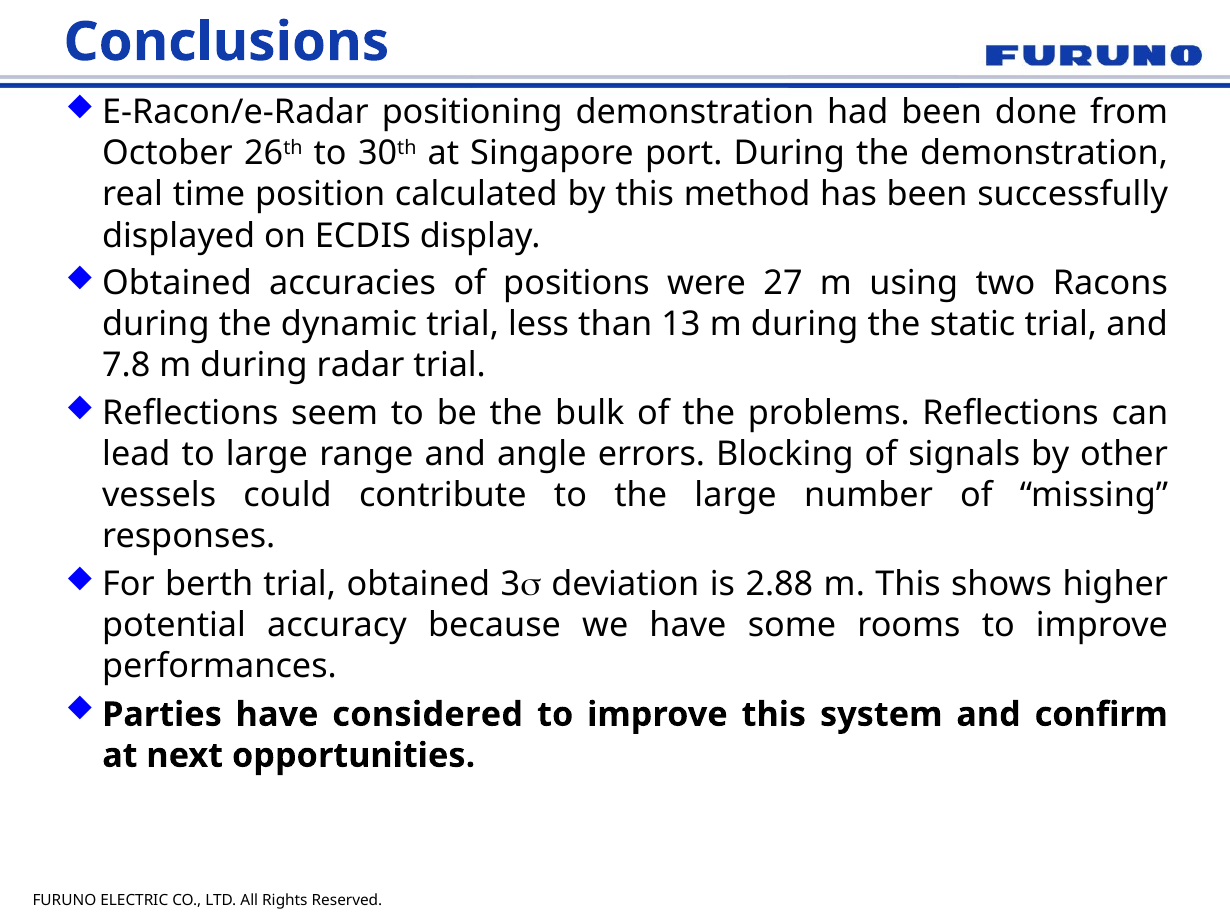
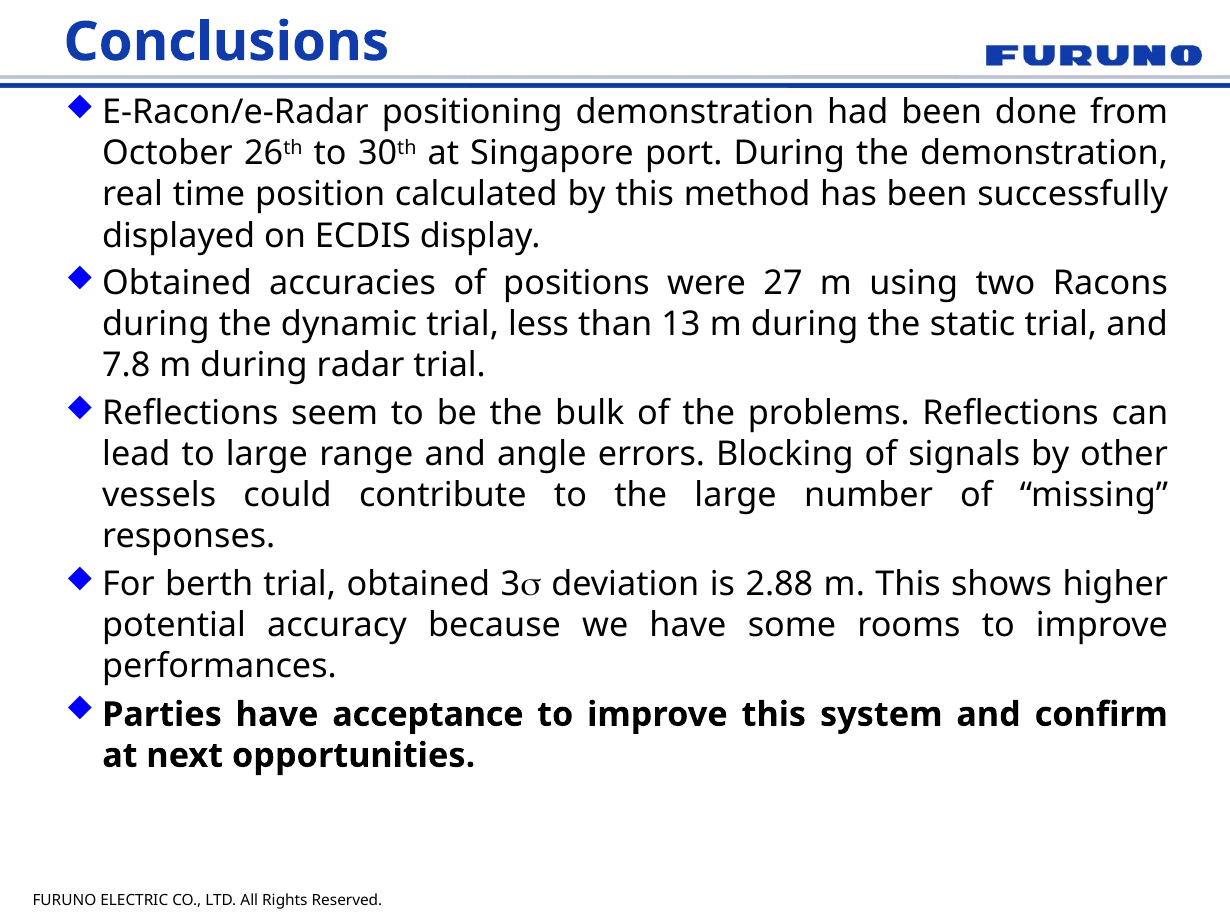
considered: considered -> acceptance (428, 714)
